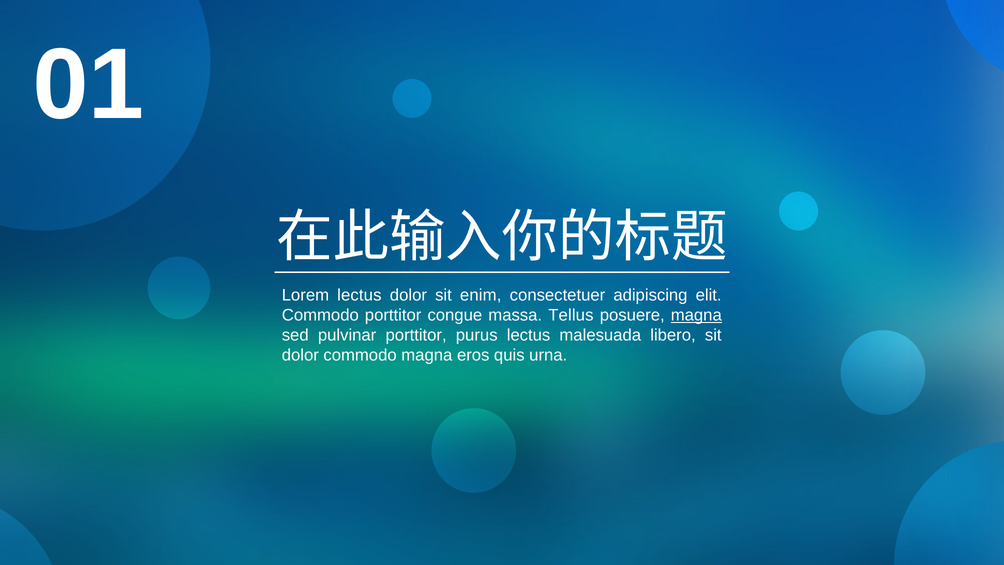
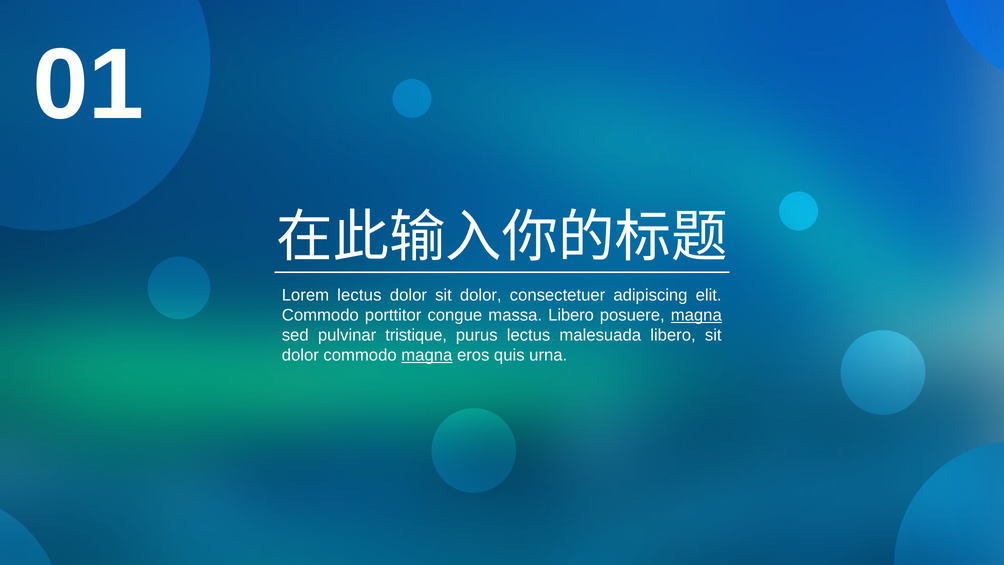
dolor sit enim: enim -> dolor (481, 295)
massa Tellus: Tellus -> Libero (571, 315)
pulvinar porttitor: porttitor -> tristique (416, 335)
magna underline: none -> present (427, 355)
